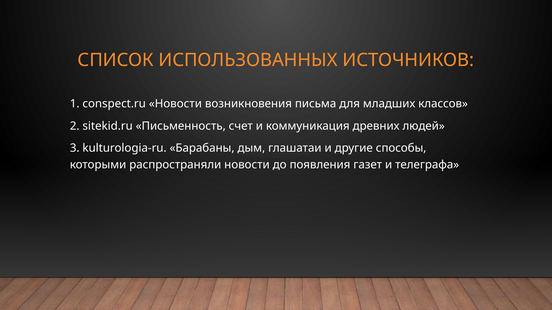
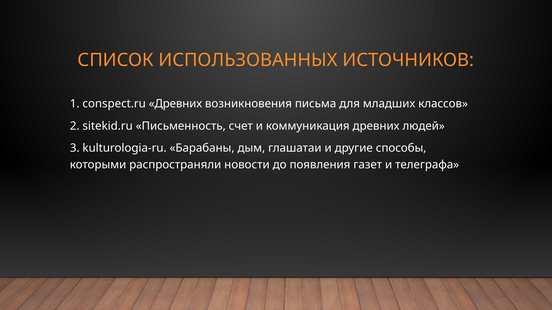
conspect.ru Новости: Новости -> Древних (175, 104)
